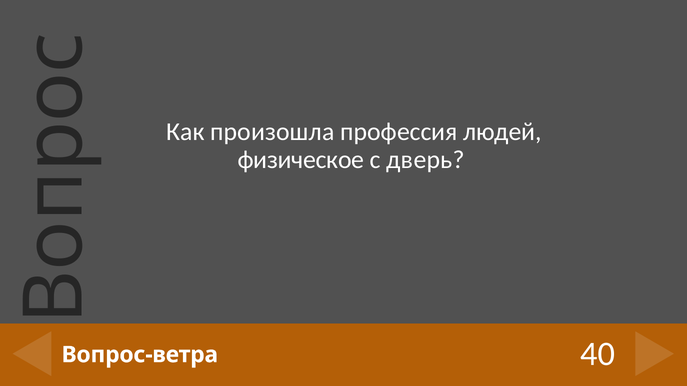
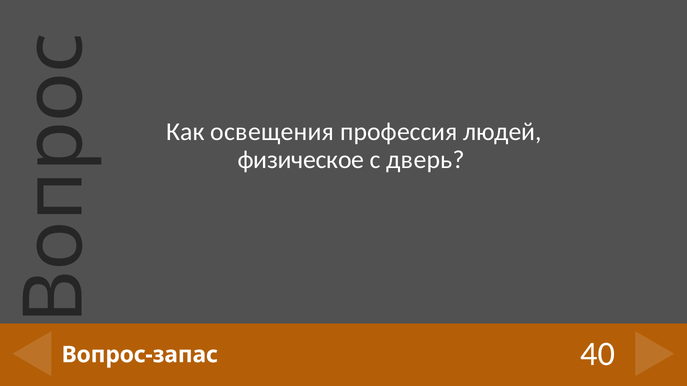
произошла: произошла -> освещения (272, 132)
Вопрос-ветра: Вопрос-ветра -> Вопрос-запас (140, 355)
